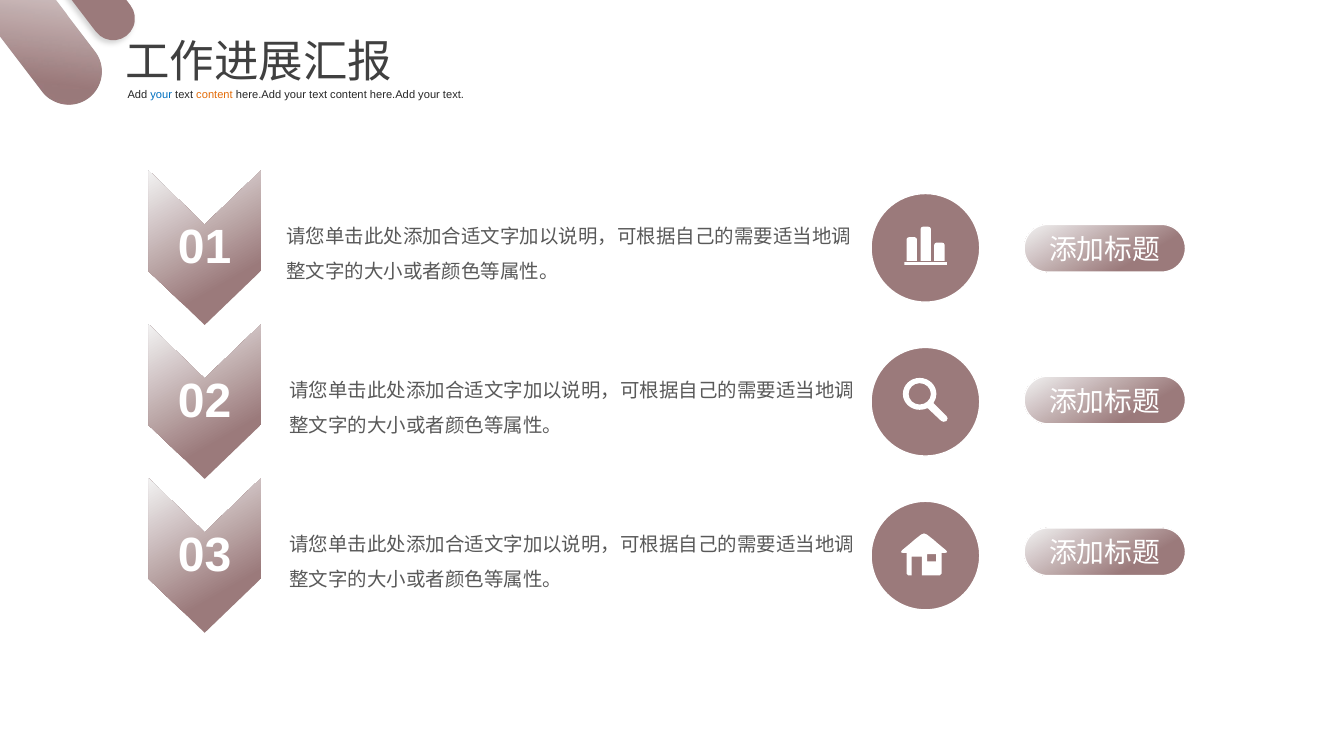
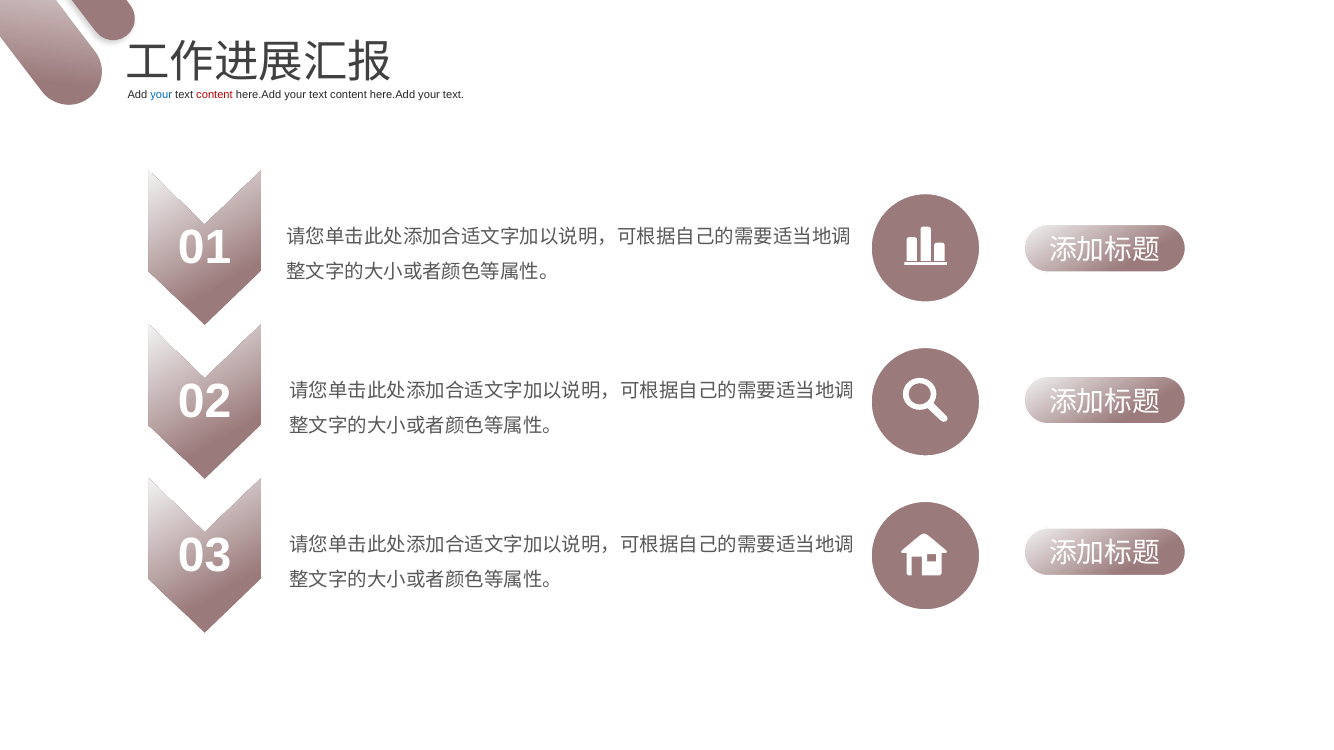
content colour: orange -> red (214, 95)
